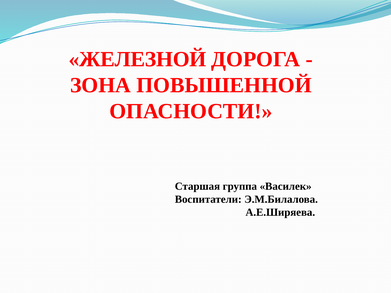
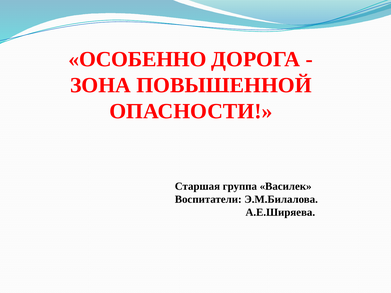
ЖЕЛЕЗНОЙ: ЖЕЛЕЗНОЙ -> ОСОБЕННО (137, 59)
